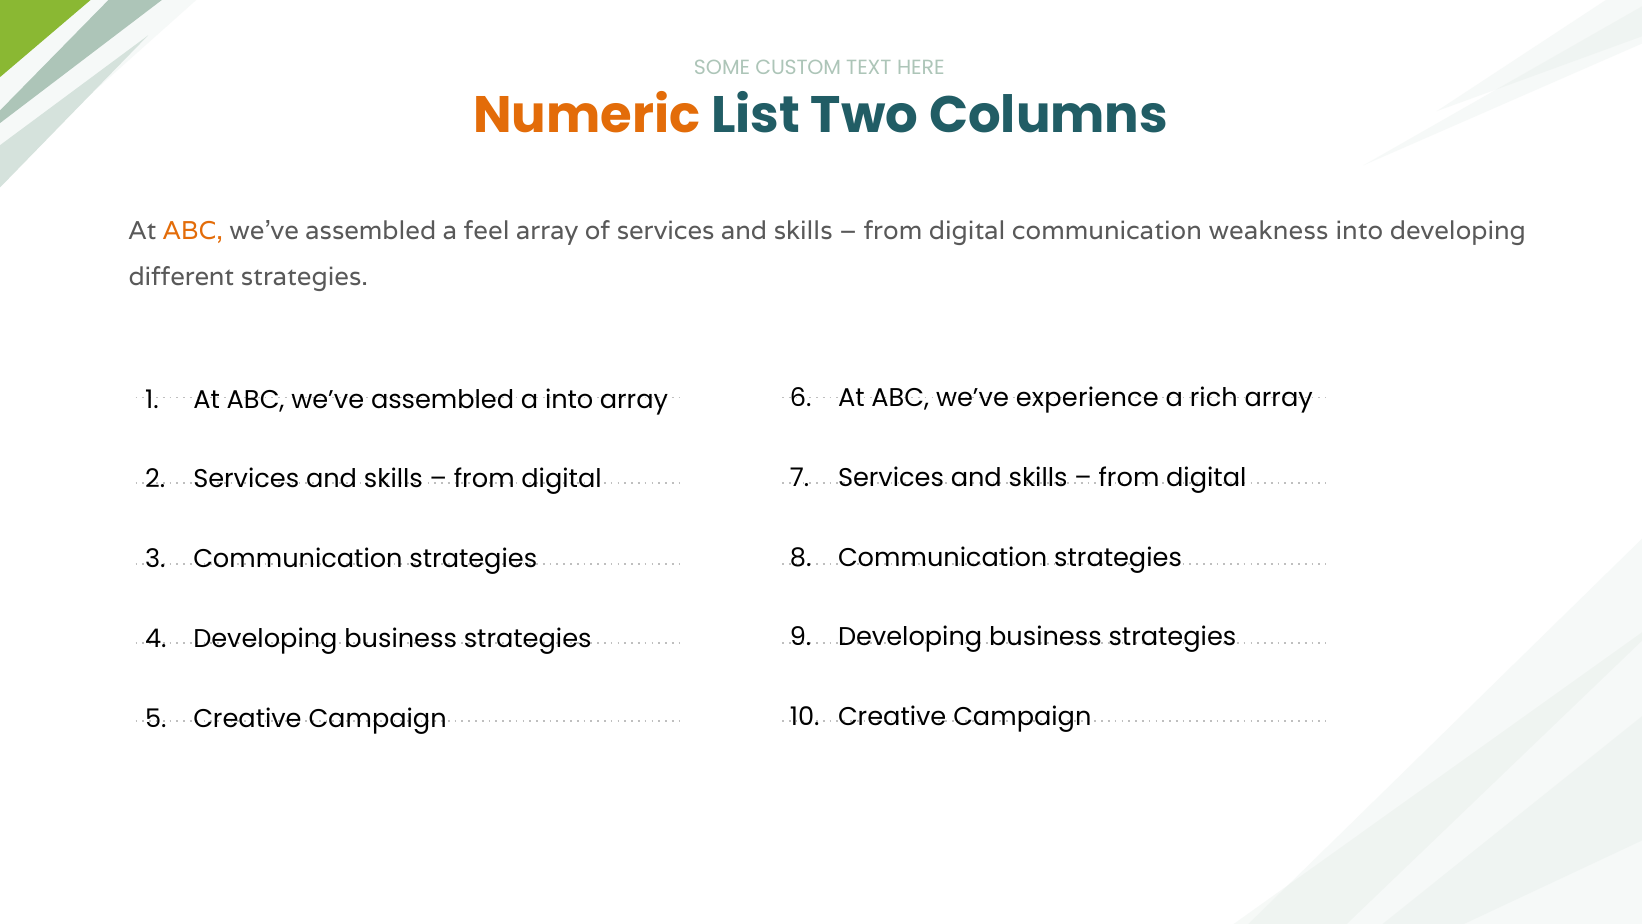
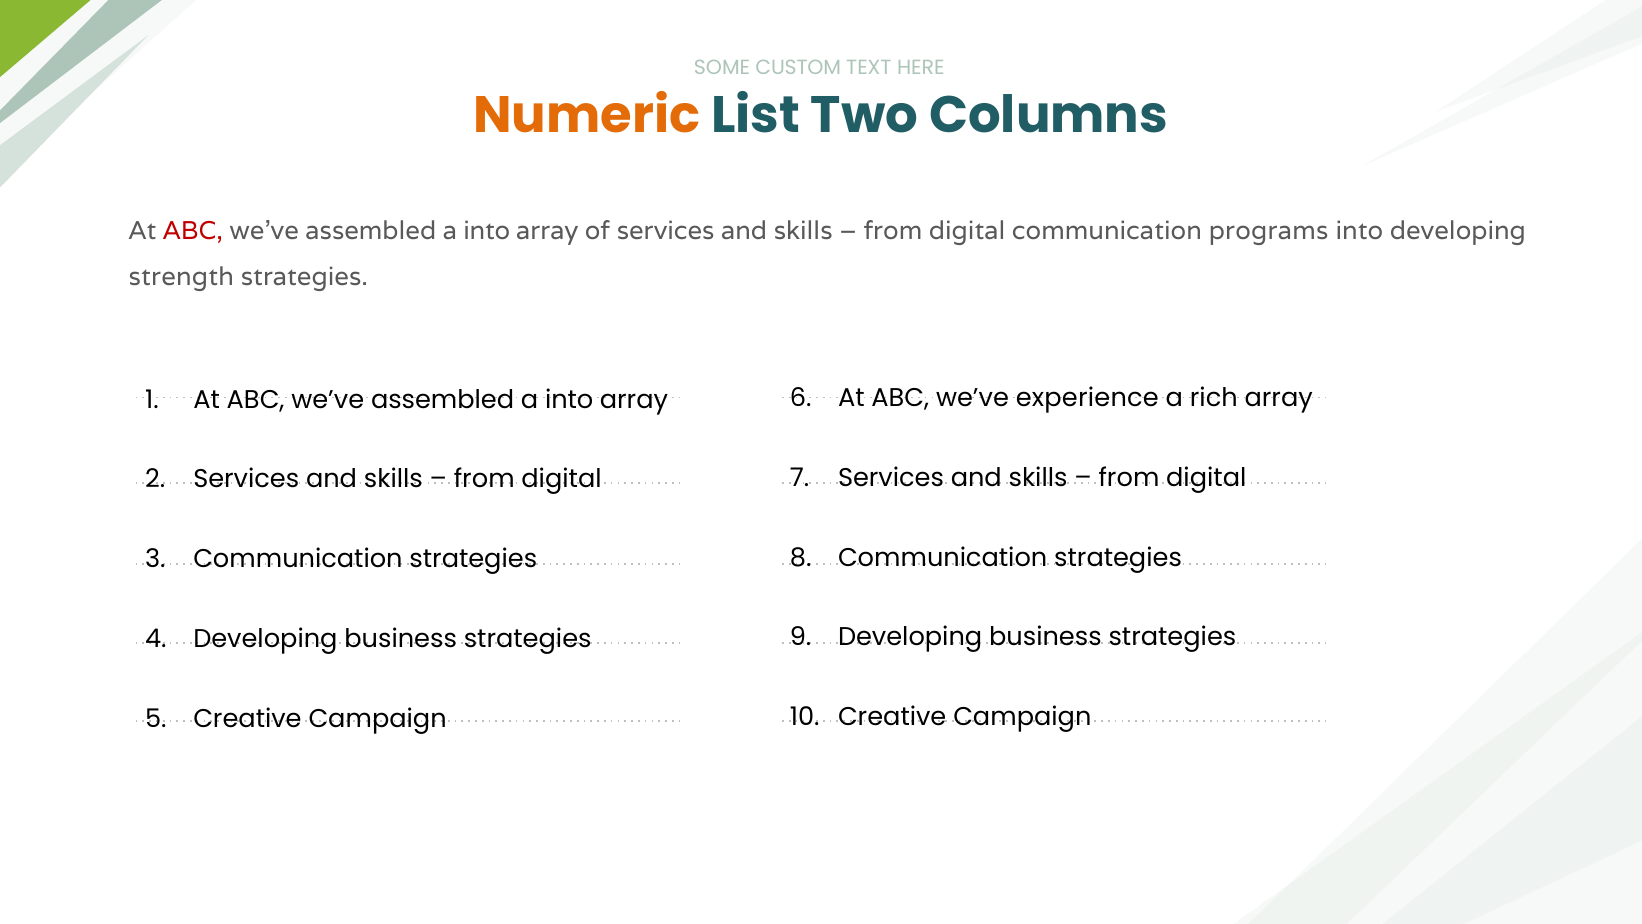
ABC colour: orange -> red (193, 231)
feel: feel -> into (487, 231)
weakness: weakness -> programs (1269, 231)
different: different -> strength (181, 277)
